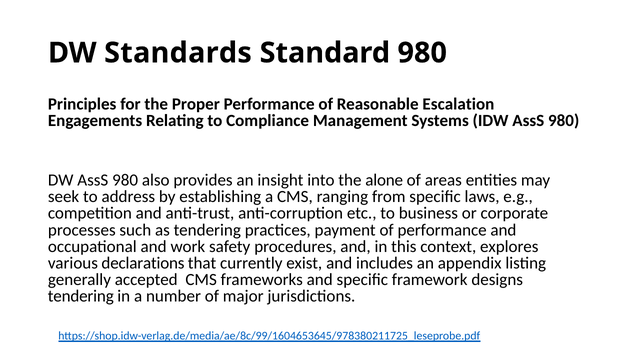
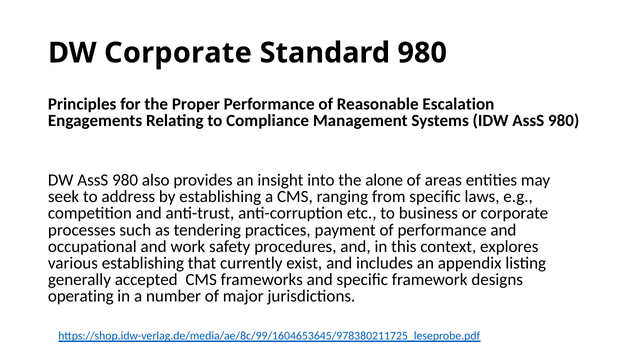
DW Standards: Standards -> Corporate (178, 53)
various declarations: declarations -> establishing (143, 263)
tendering: tendering -> operating (81, 296)
